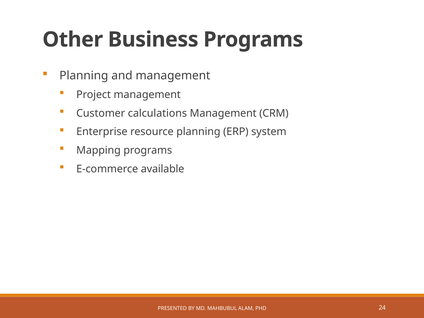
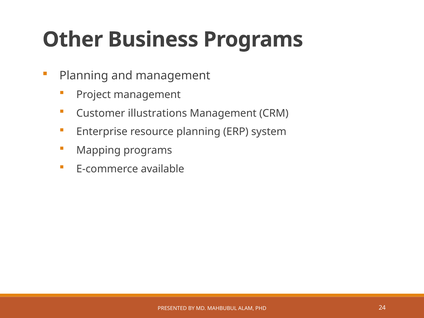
calculations: calculations -> illustrations (157, 113)
